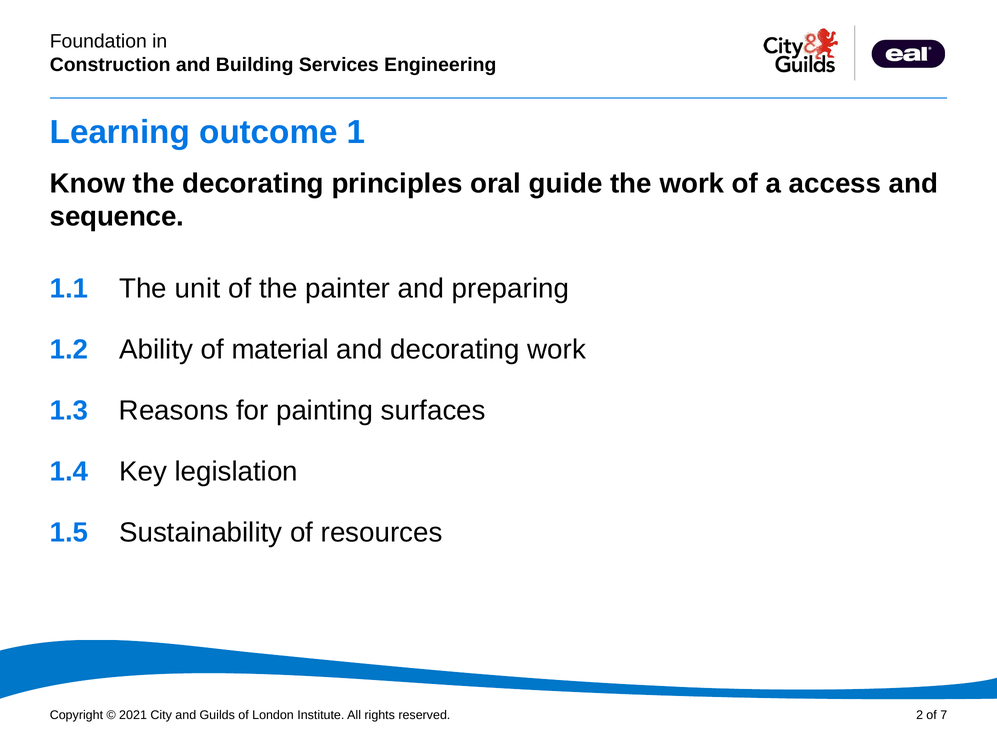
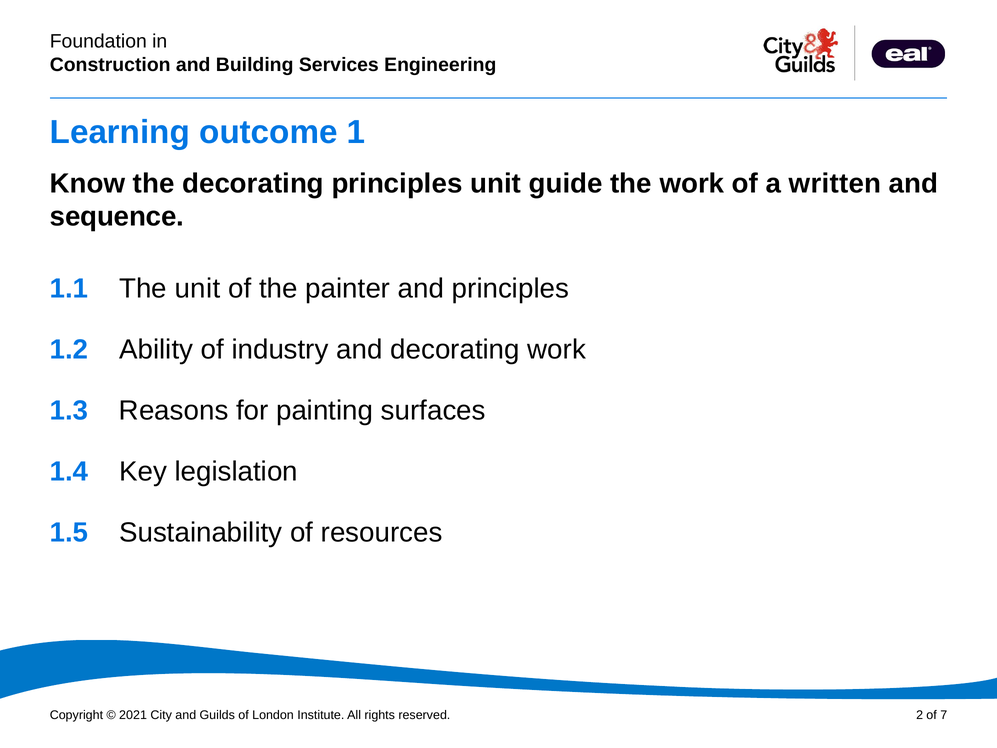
principles oral: oral -> unit (496, 183)
access: access -> written (835, 183)
and preparing: preparing -> principles (510, 289)
material: material -> industry (280, 350)
